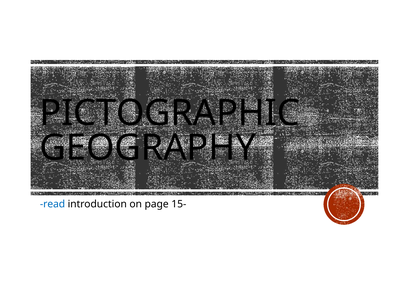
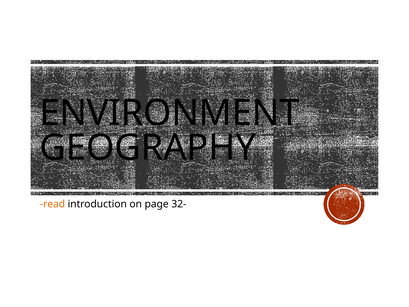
PICTOGRAPHIC: PICTOGRAPHIC -> ENVIRONMENT (169, 113)
read colour: blue -> orange (53, 204)
15-: 15- -> 32- (179, 204)
